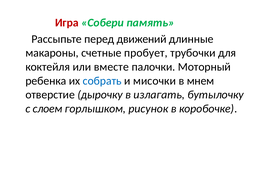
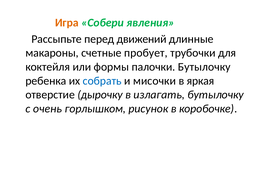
Игра colour: red -> orange (67, 23)
память: память -> явления (151, 23)
вместе: вместе -> формы (111, 67)
палочки Моторный: Моторный -> Бутылочку (204, 67)
мнем: мнем -> яркая (201, 81)
слоем: слоем -> очень (47, 109)
